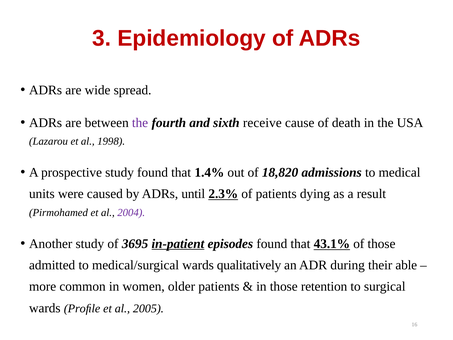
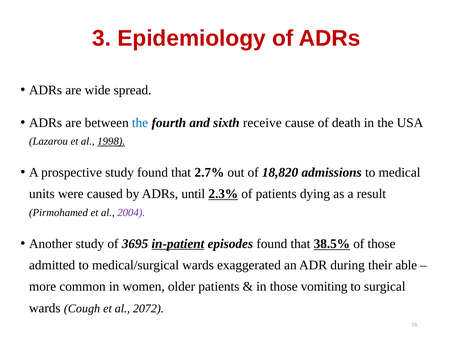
the colour: purple -> blue (140, 123)
1998 underline: none -> present (111, 141)
1.4%: 1.4% -> 2.7% (209, 172)
43.1%: 43.1% -> 38.5% (332, 244)
qualitatively: qualitatively -> exaggerated (249, 265)
retention: retention -> vomiting (324, 286)
Proﬁle: Proﬁle -> Cough (82, 308)
2005: 2005 -> 2072 (148, 308)
